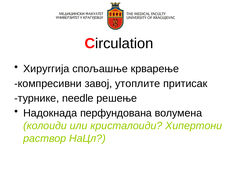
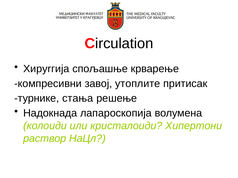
needle: needle -> стaња (78, 99)
перфундована: перфундована -> лапароскопија (116, 113)
